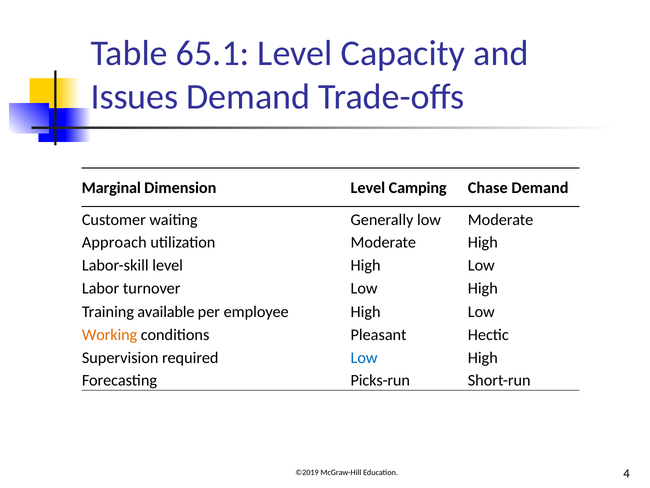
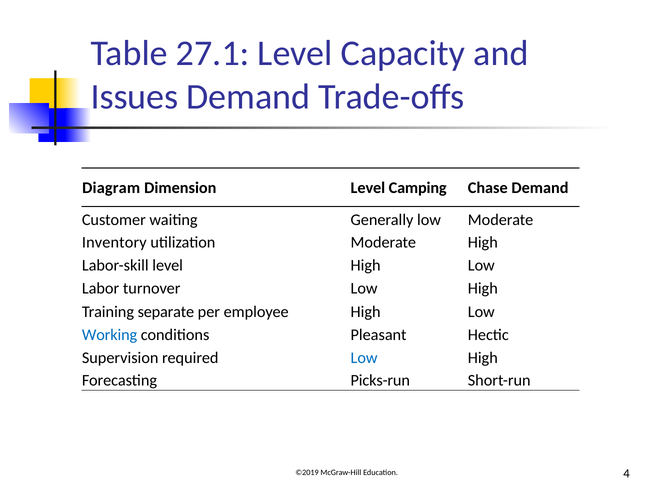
65.1: 65.1 -> 27.1 (213, 53)
Marginal: Marginal -> Diagram (111, 188)
Approach: Approach -> Inventory (114, 242)
available: available -> separate (166, 312)
Working colour: orange -> blue (110, 334)
